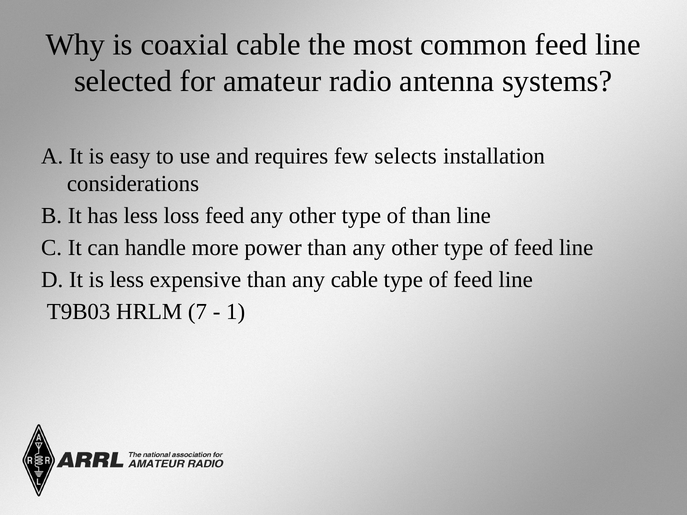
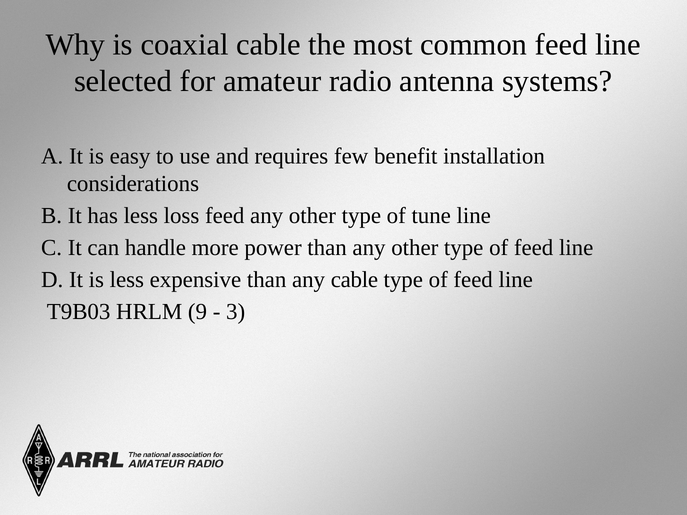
selects: selects -> benefit (406, 156)
of than: than -> tune (431, 216)
7: 7 -> 9 (198, 312)
1: 1 -> 3 (236, 312)
